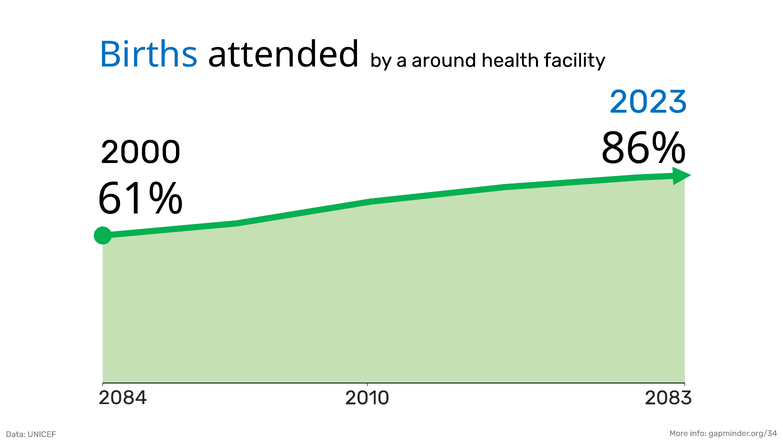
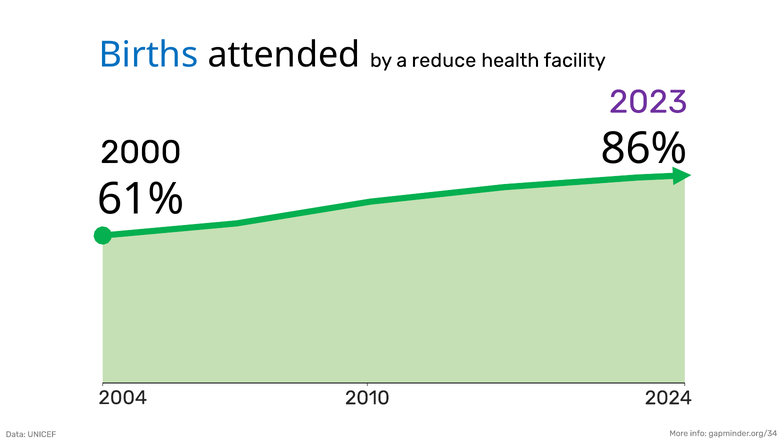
around: around -> reduce (444, 60)
2023 colour: blue -> purple (648, 102)
2084: 2084 -> 2004 (123, 397)
2083: 2083 -> 2024 (668, 397)
